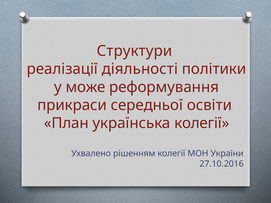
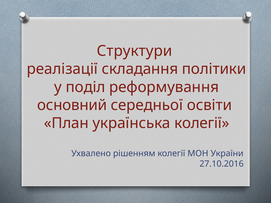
діяльності: діяльності -> складання (140, 69)
може: може -> поділ (86, 87)
прикраси: прикраси -> основний (72, 105)
